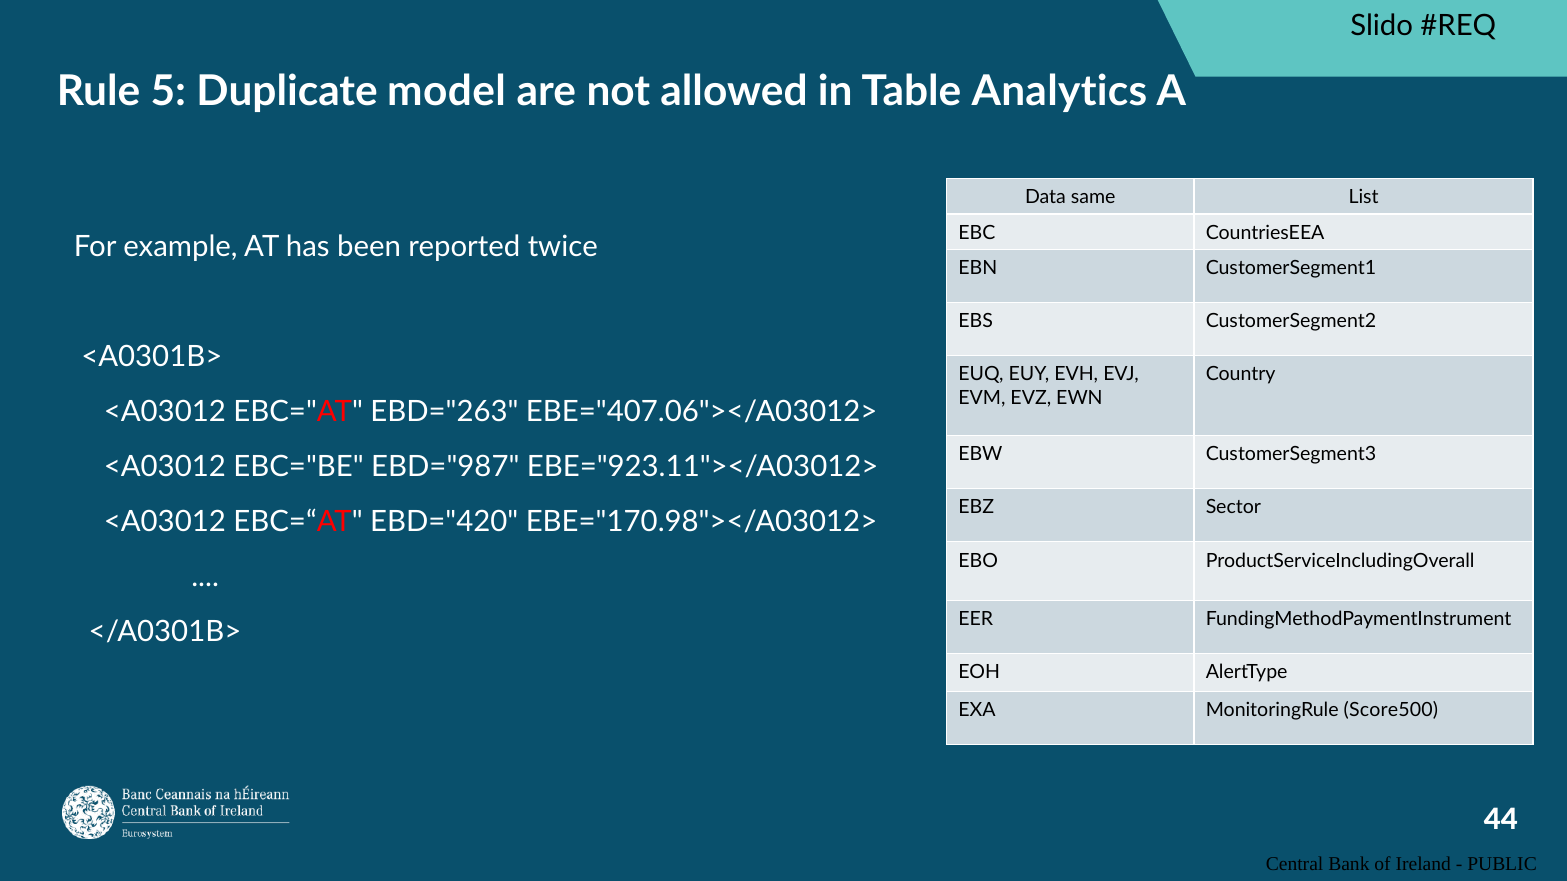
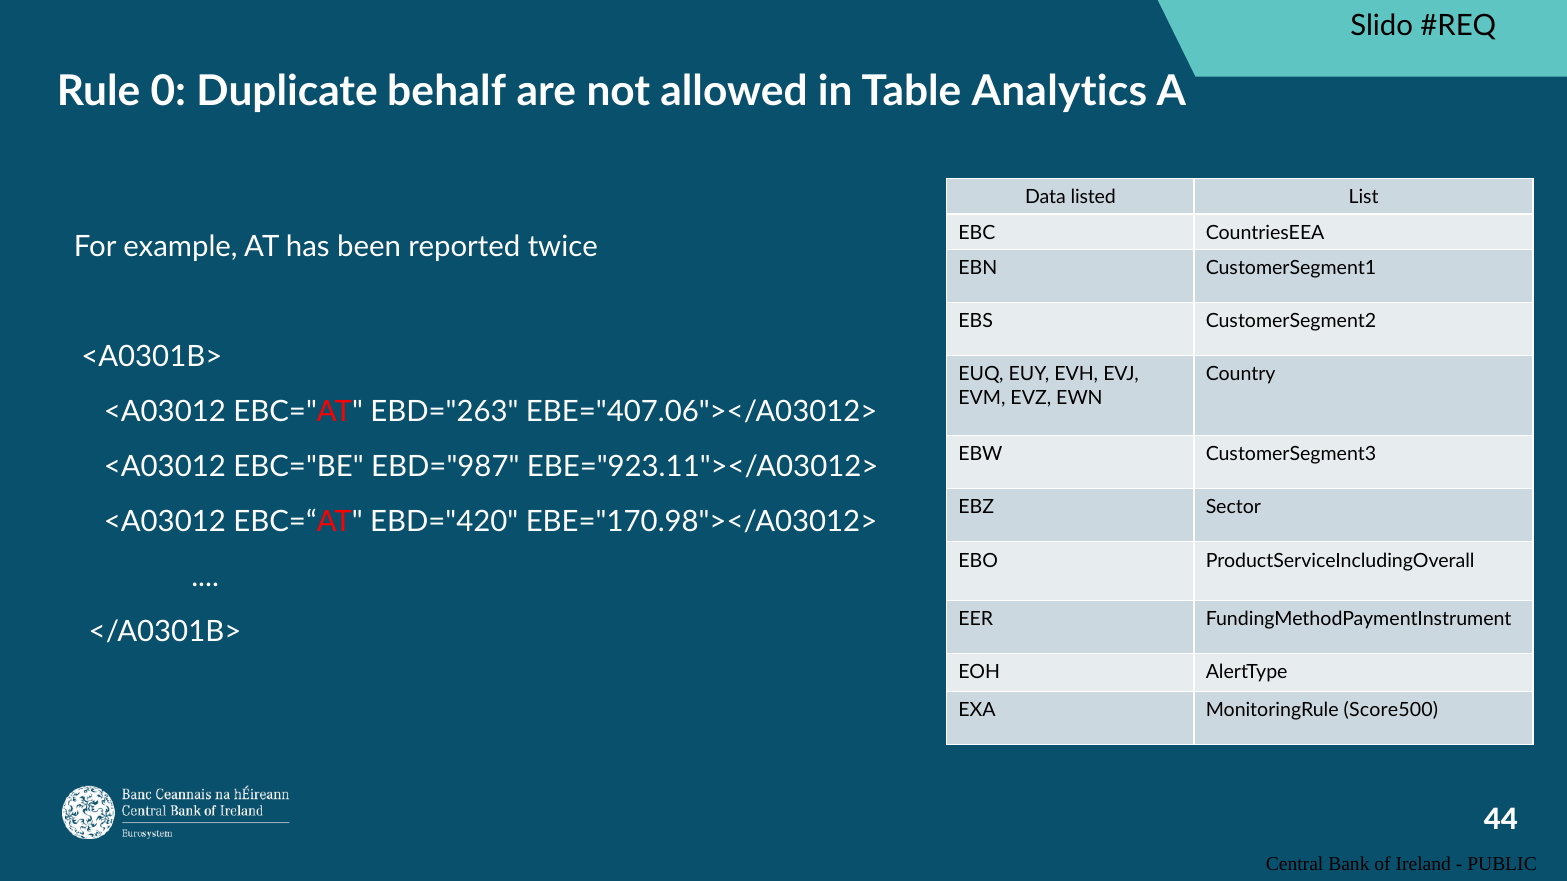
5: 5 -> 0 (168, 91)
model: model -> behalf (447, 91)
same: same -> listed (1093, 198)
